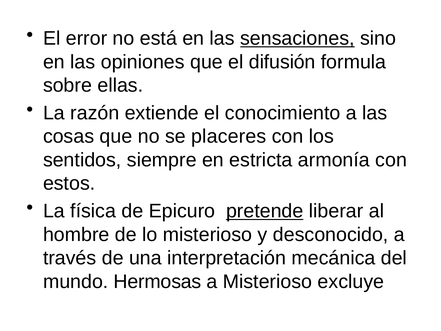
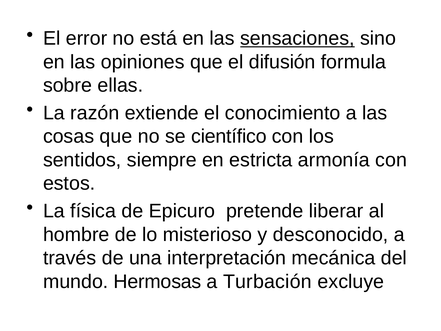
placeres: placeres -> científico (229, 136)
pretende underline: present -> none (265, 211)
a Misterioso: Misterioso -> Turbación (267, 281)
